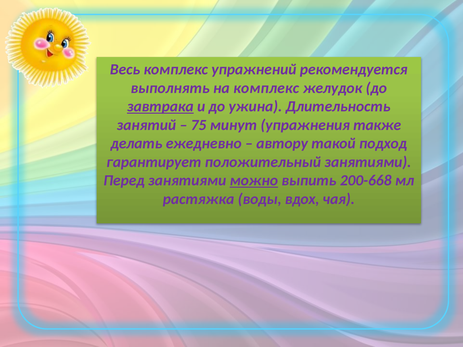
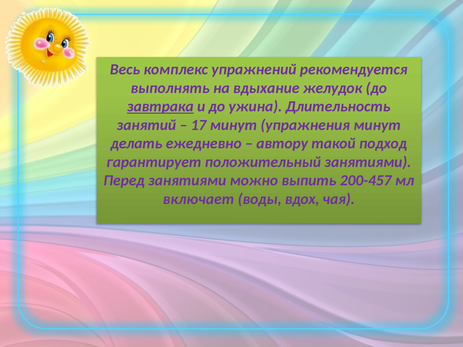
на комплекс: комплекс -> вдыхание (266, 88)
75: 75 -> 17 (199, 125)
упражнения также: также -> минут (377, 125)
можно underline: present -> none (254, 181)
200-668: 200-668 -> 200-457 (366, 181)
растяжка: растяжка -> включает (198, 199)
